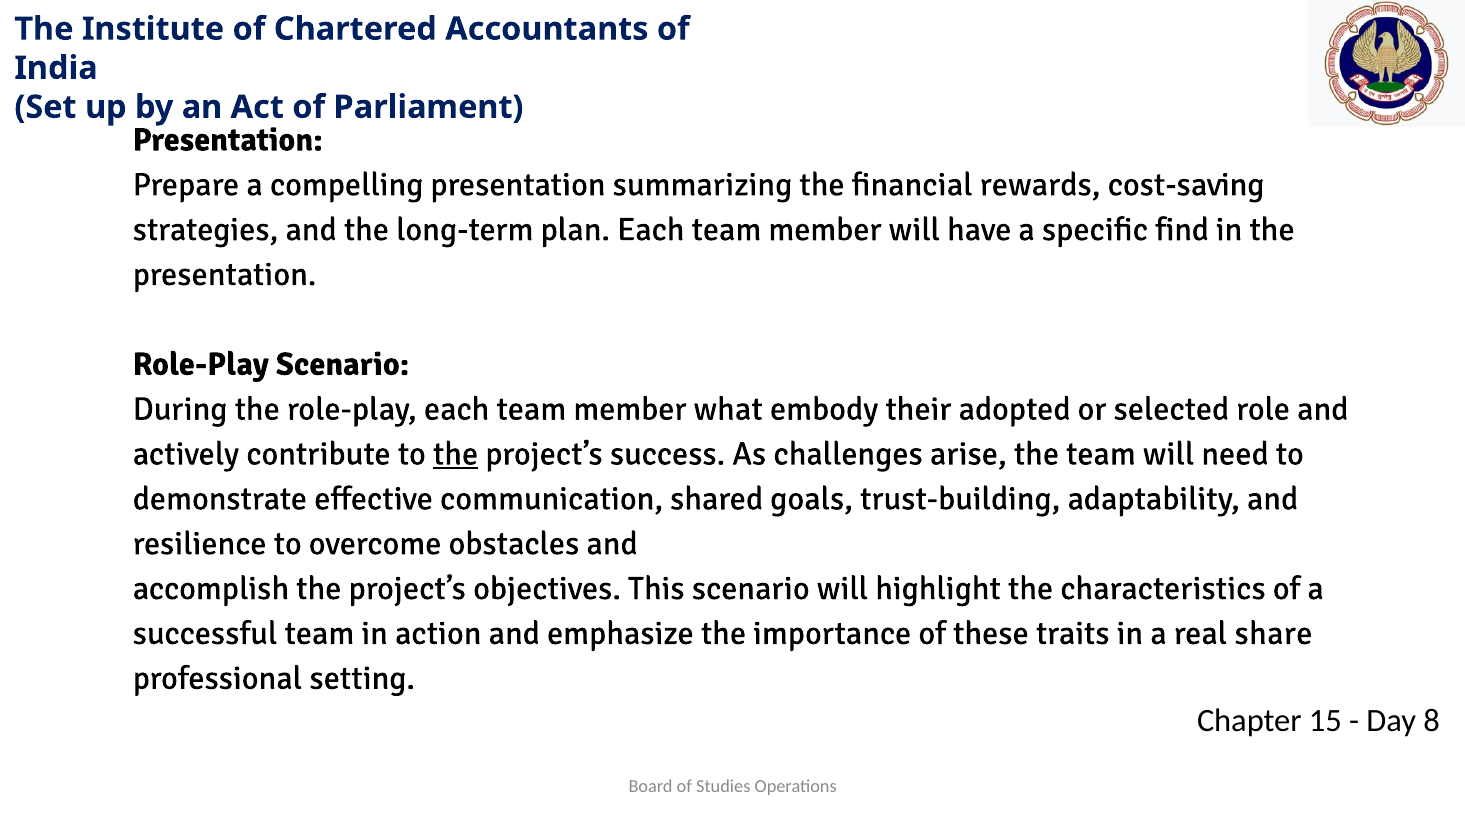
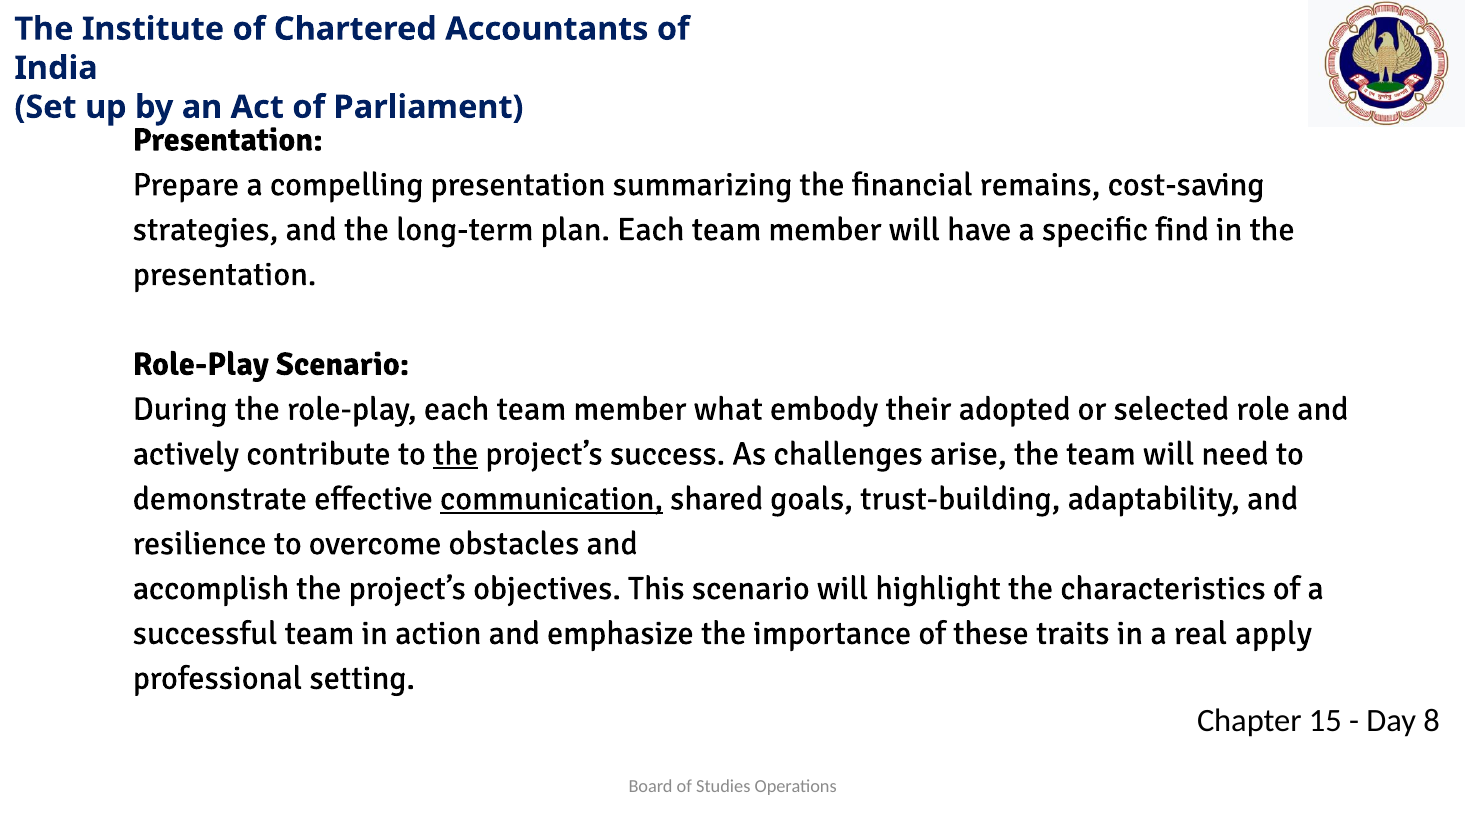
rewards: rewards -> remains (1040, 185)
communication underline: none -> present (552, 499)
share: share -> apply (1273, 633)
